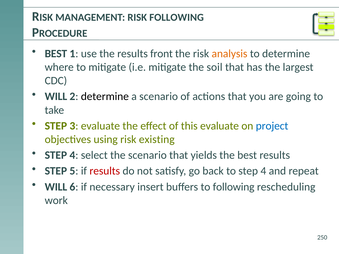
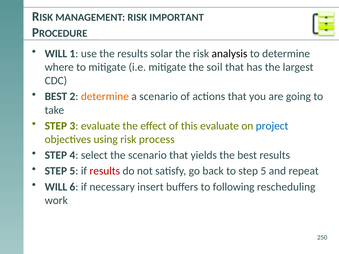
RISK FOLLOWING: FOLLOWING -> IMPORTANT (177, 18)
BEST: BEST -> WILL (56, 54)
front: front -> solar (161, 54)
analysis colour: orange -> black (230, 54)
WILL: WILL -> BEST (56, 97)
determine colour: black -> orange (105, 97)
existing: existing -> process (157, 140)
to step 4: 4 -> 5 (263, 171)
